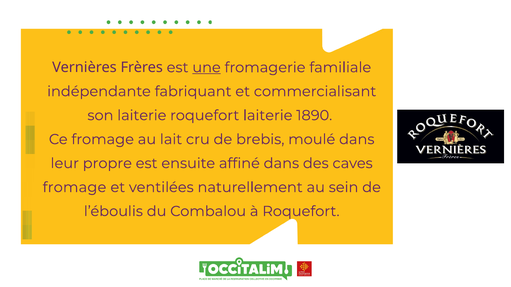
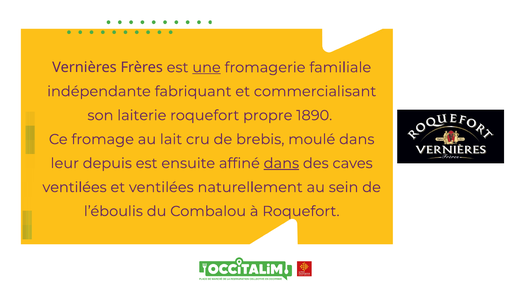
roquefort laiterie: laiterie -> propre (268, 116)
propre: propre -> depuis (107, 164)
dans underline: none -> present (281, 164)
fromage: fromage -> ventilées (75, 188)
